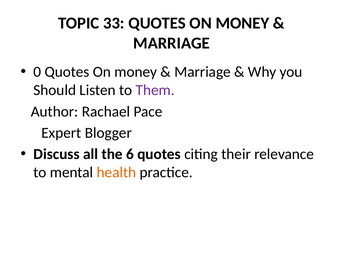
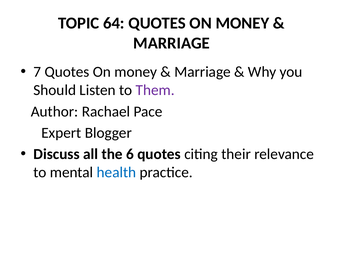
33: 33 -> 64 (114, 23)
0: 0 -> 7 (37, 72)
health colour: orange -> blue (116, 173)
